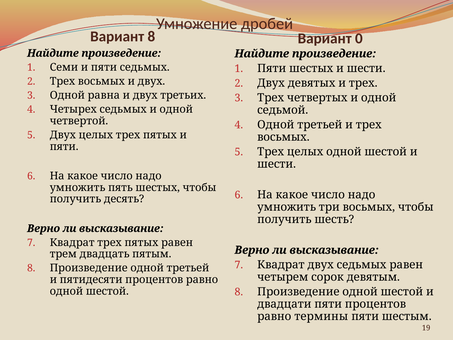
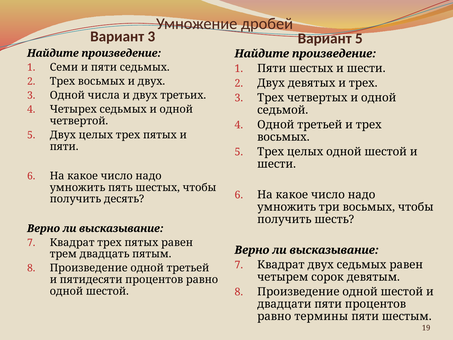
Вариант 8: 8 -> 3 (151, 36)
Вариант 0: 0 -> 5 (359, 38)
равна: равна -> числа (104, 95)
